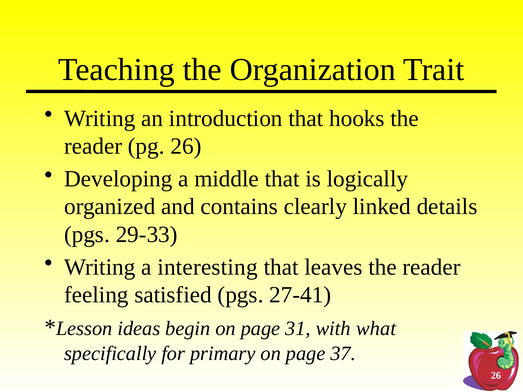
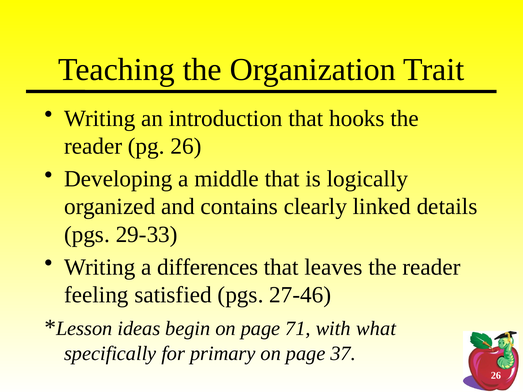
interesting: interesting -> differences (208, 267)
27-41: 27-41 -> 27-46 (300, 295)
31: 31 -> 71 (298, 329)
